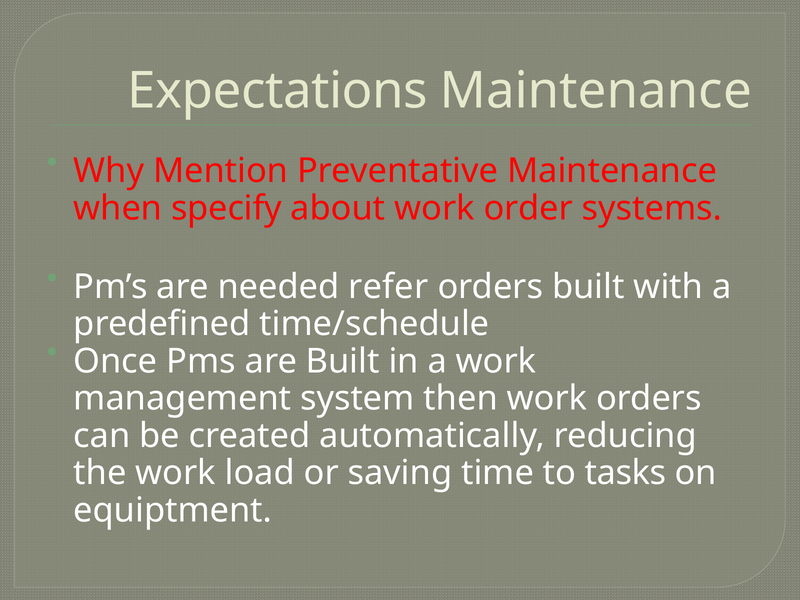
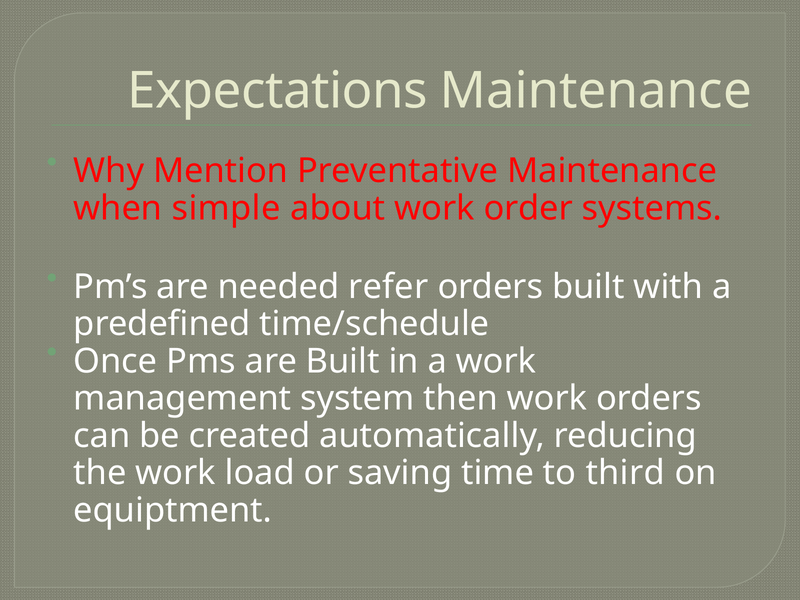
specify: specify -> simple (226, 208)
tasks: tasks -> third (625, 473)
